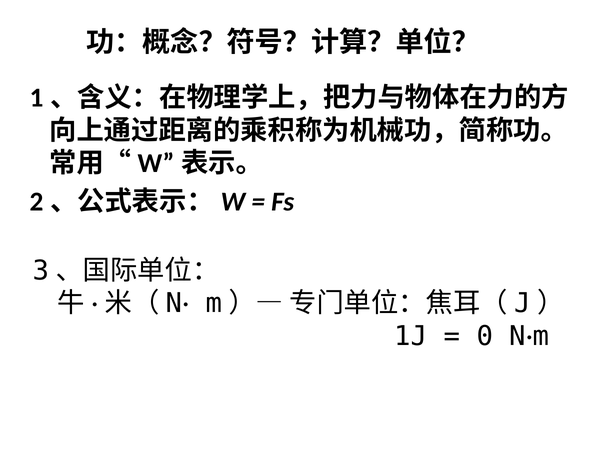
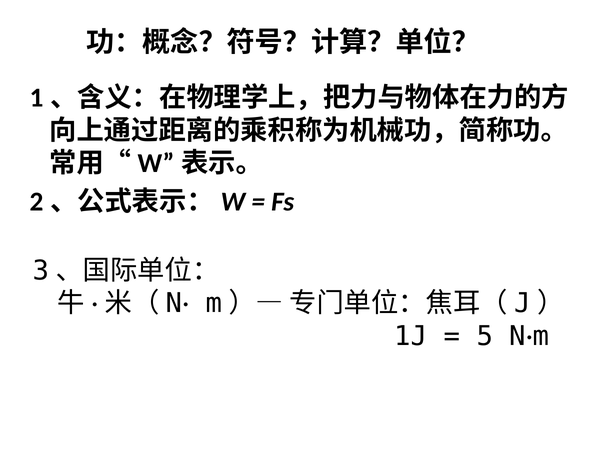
0: 0 -> 5 (485, 336)
